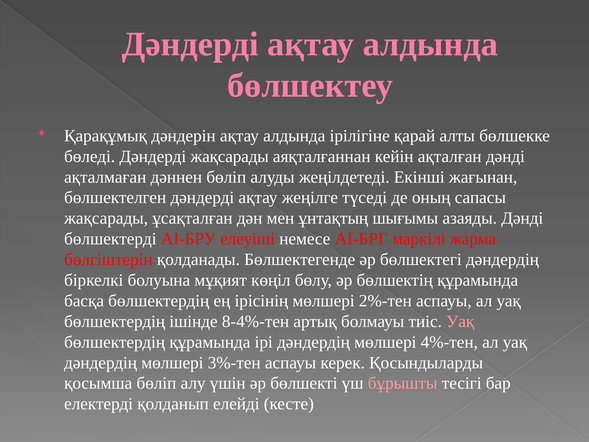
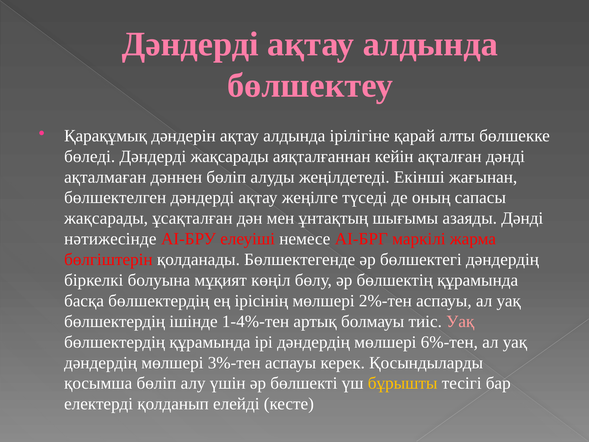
бөлшектерді: бөлшектерді -> нәтижесінде (110, 239)
8-4%-тен: 8-4%-тен -> 1-4%-тен (256, 321)
4%-тен: 4%-тен -> 6%-тен (449, 342)
бұрышты colour: pink -> yellow (403, 383)
